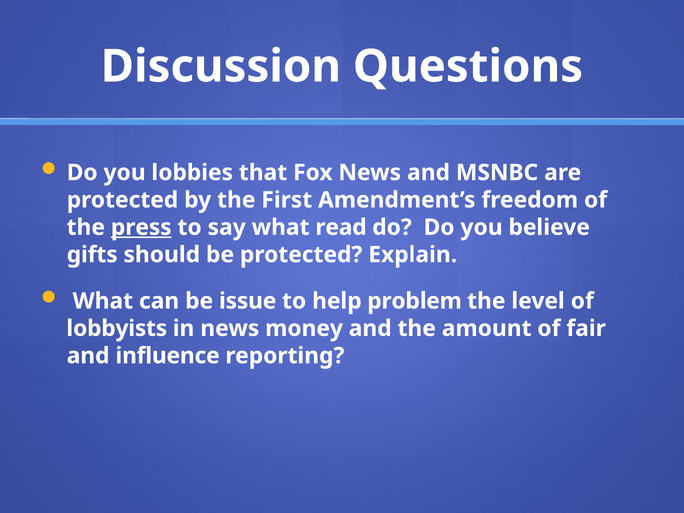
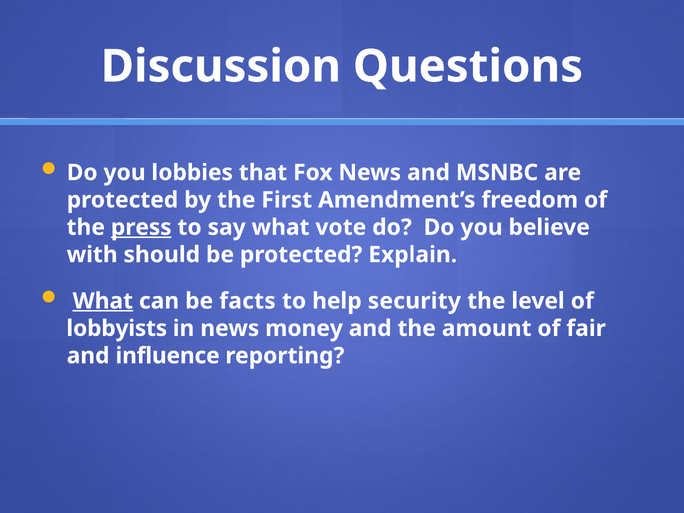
read: read -> vote (341, 227)
gifts: gifts -> with (92, 255)
What underline: none -> present (103, 301)
issue: issue -> facts (247, 301)
problem: problem -> security (414, 301)
